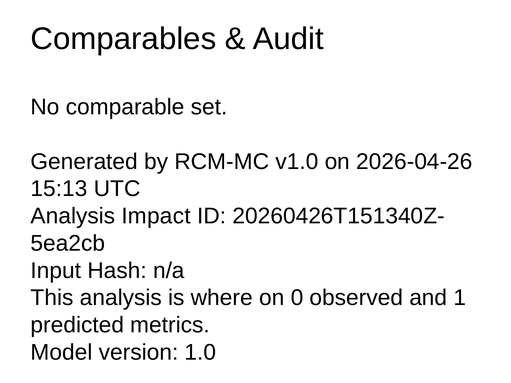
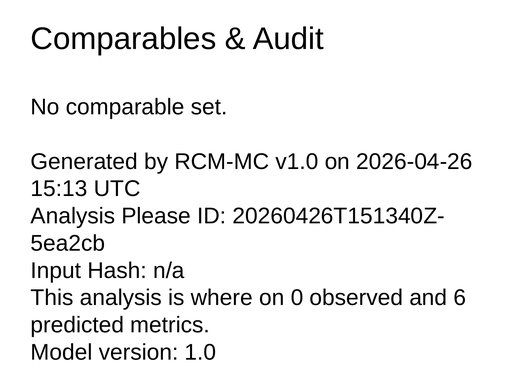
Impact: Impact -> Please (156, 216)
1: 1 -> 6 (460, 298)
